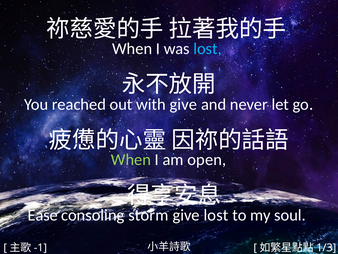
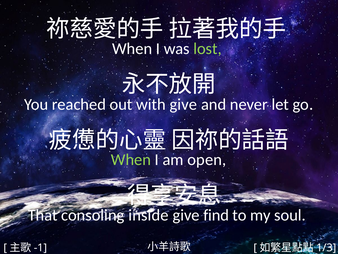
lost colour: light blue -> light green (208, 49)
Ease: Ease -> That (43, 215)
storm: storm -> inside (148, 215)
give lost: lost -> find (216, 215)
